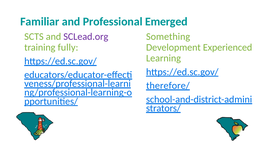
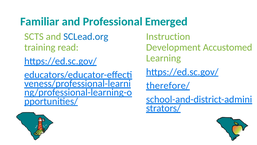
Something: Something -> Instruction (168, 37)
SCLead.org colour: purple -> blue (86, 37)
Experienced: Experienced -> Accustomed (228, 47)
fully: fully -> read (68, 47)
